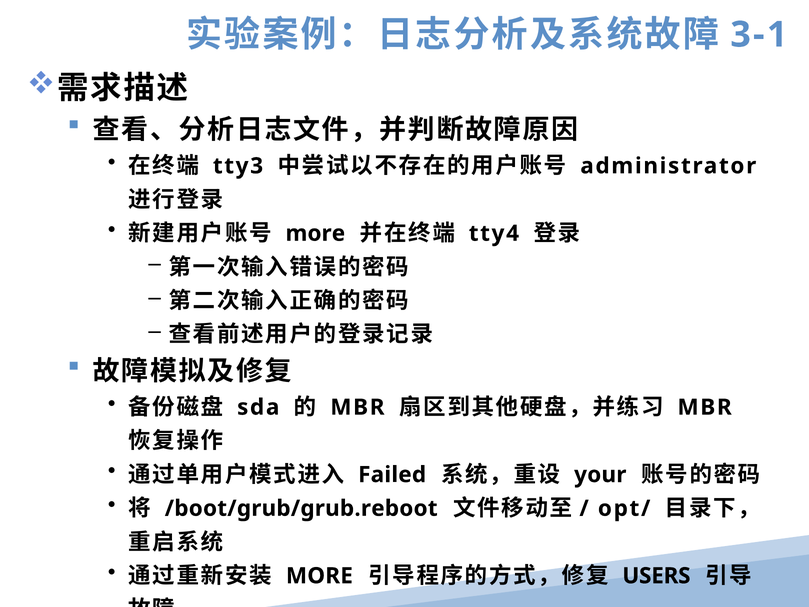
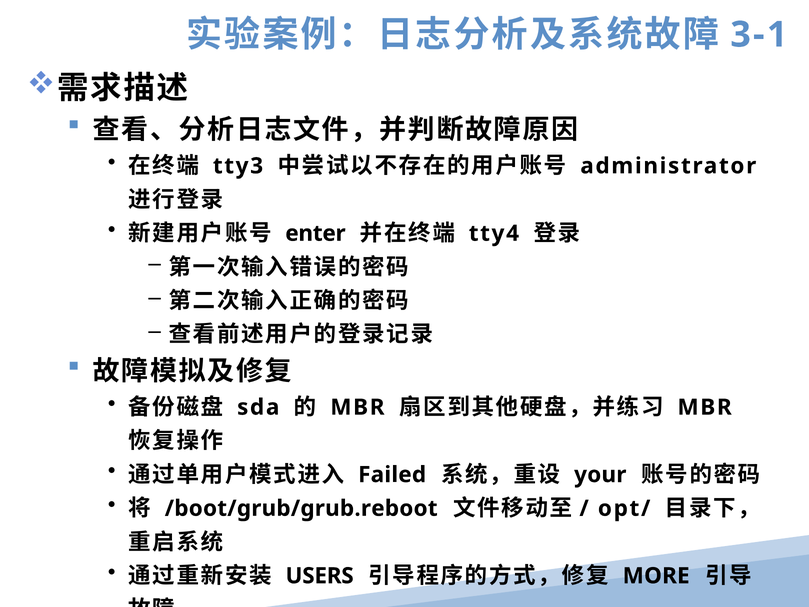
more: more -> enter (315, 233)
MORE: MORE -> USERS (320, 576)
USERS: USERS -> MORE (656, 576)
